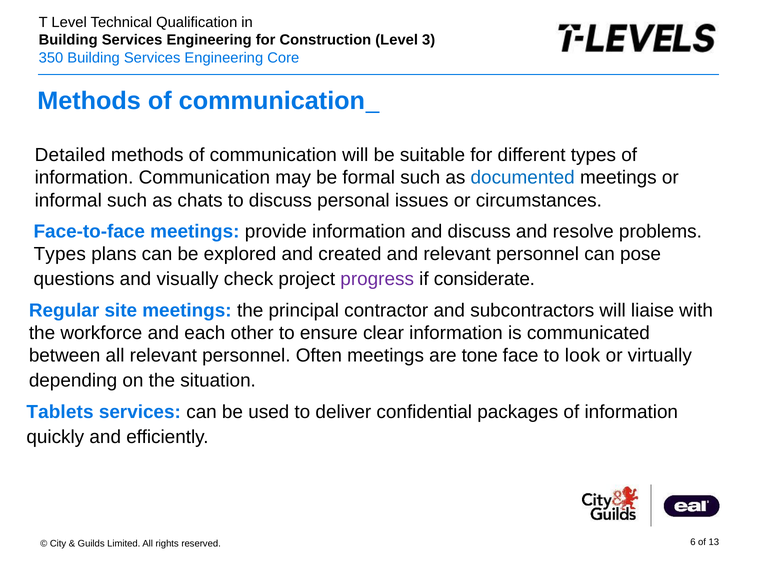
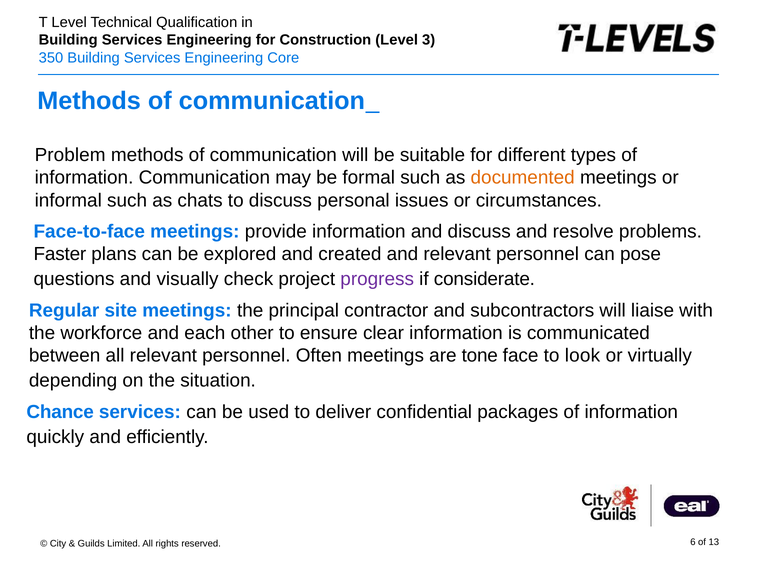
Detailed: Detailed -> Problem (70, 155)
documented colour: blue -> orange (523, 178)
Types: Types -> Faster (60, 254)
Tablets: Tablets -> Chance (60, 413)
